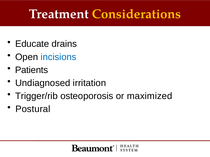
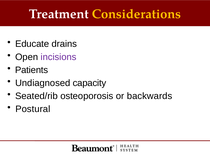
incisions colour: blue -> purple (59, 57)
irritation: irritation -> capacity (89, 83)
Trigger/rib: Trigger/rib -> Seated/rib (36, 96)
maximized: maximized -> backwards (150, 96)
